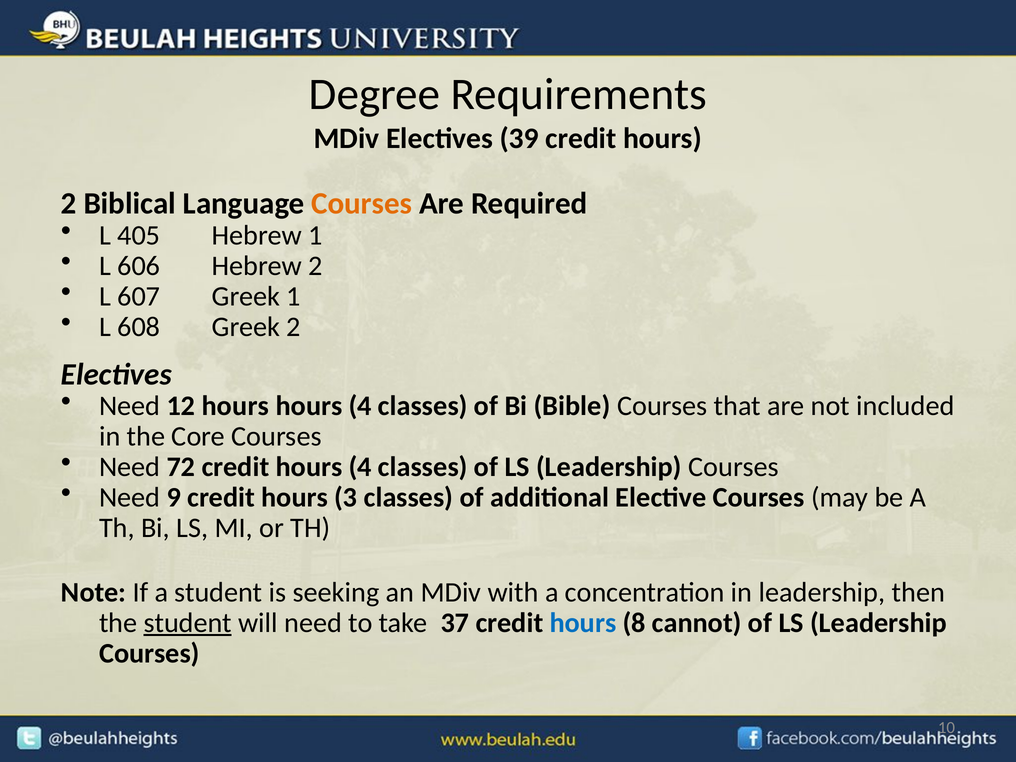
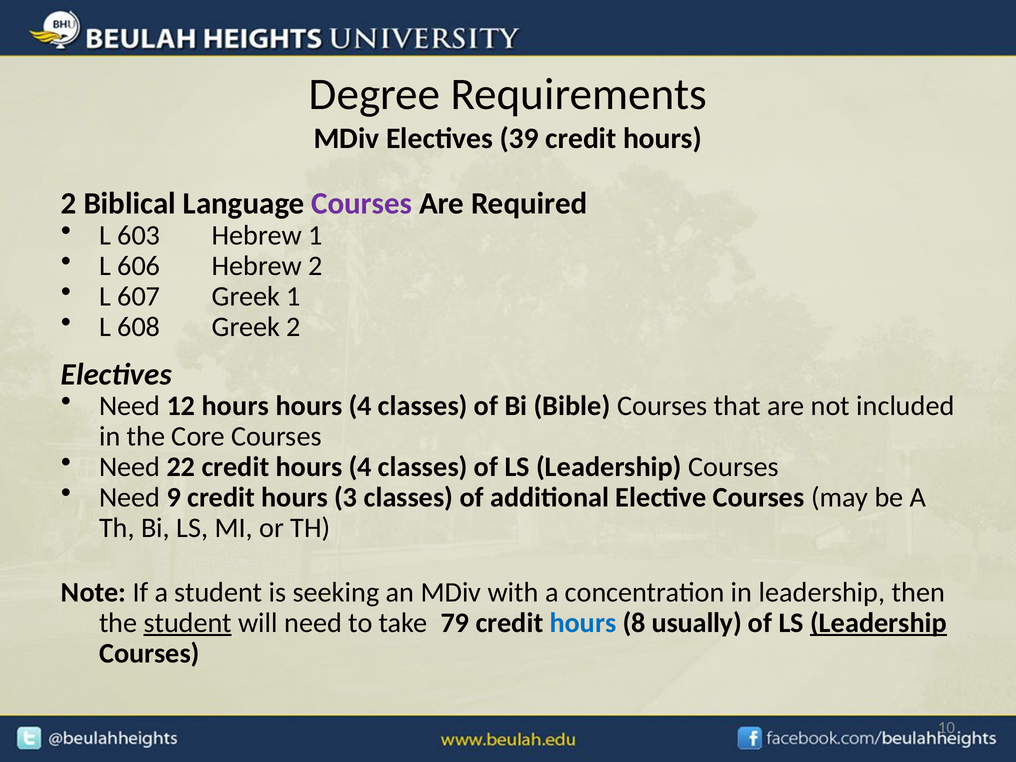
Courses colour: orange -> purple (362, 204)
405: 405 -> 603 (139, 235)
72: 72 -> 22 (181, 467)
37: 37 -> 79 (455, 623)
cannot: cannot -> usually (697, 623)
Leadership underline: none -> present (879, 623)
